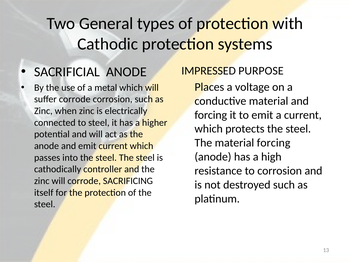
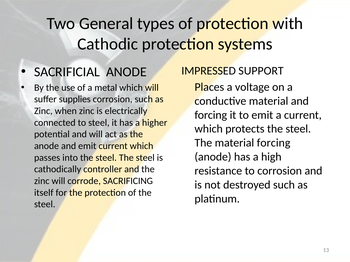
PURPOSE: PURPOSE -> SUPPORT (261, 71)
suffer corrode: corrode -> supplies (75, 99)
